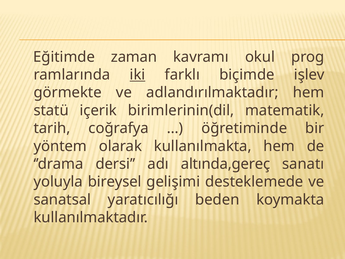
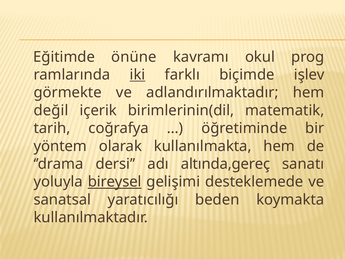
zaman: zaman -> önüne (134, 57)
statü: statü -> değil (51, 110)
bireysel underline: none -> present (115, 182)
